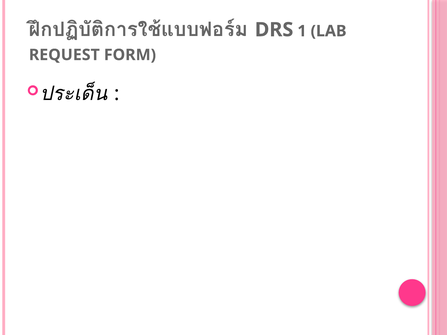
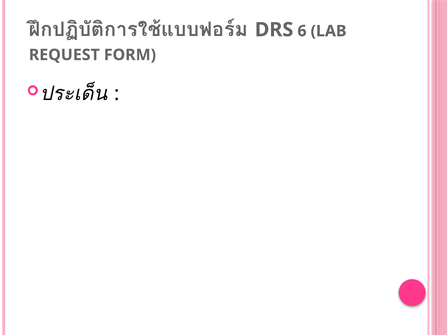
1: 1 -> 6 (302, 31)
